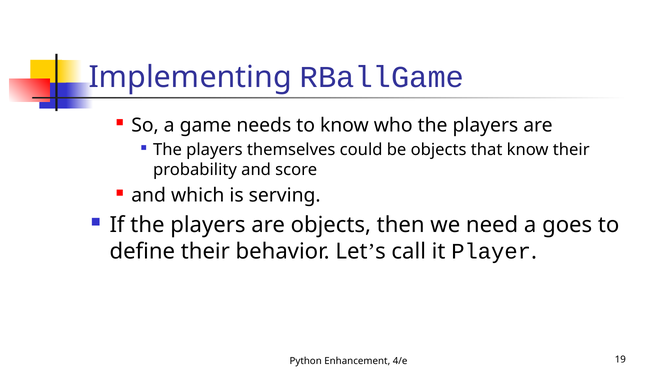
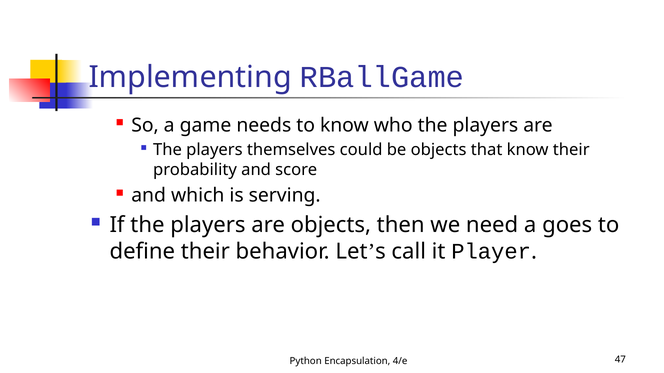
Enhancement: Enhancement -> Encapsulation (357, 362)
19: 19 -> 47 (620, 360)
